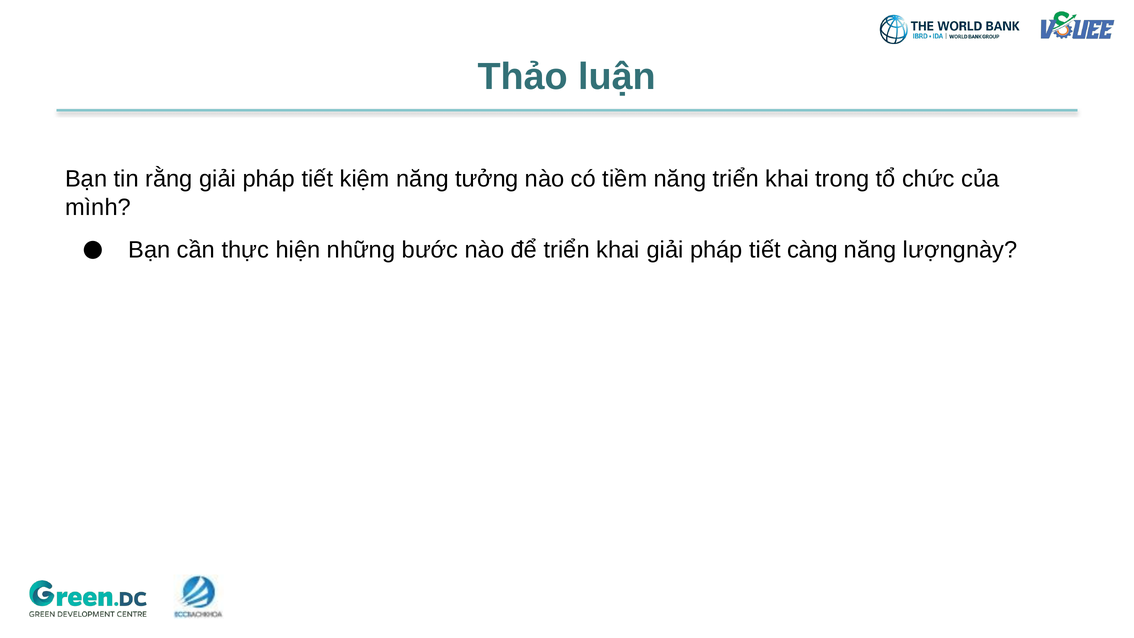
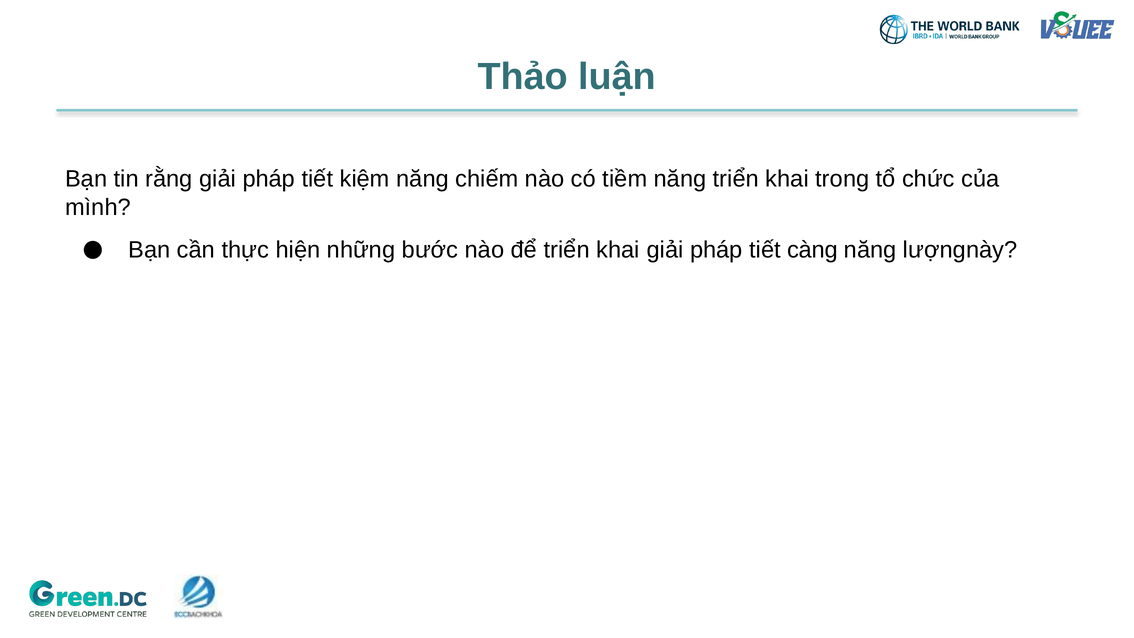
tưởng: tưởng -> chiếm (487, 179)
